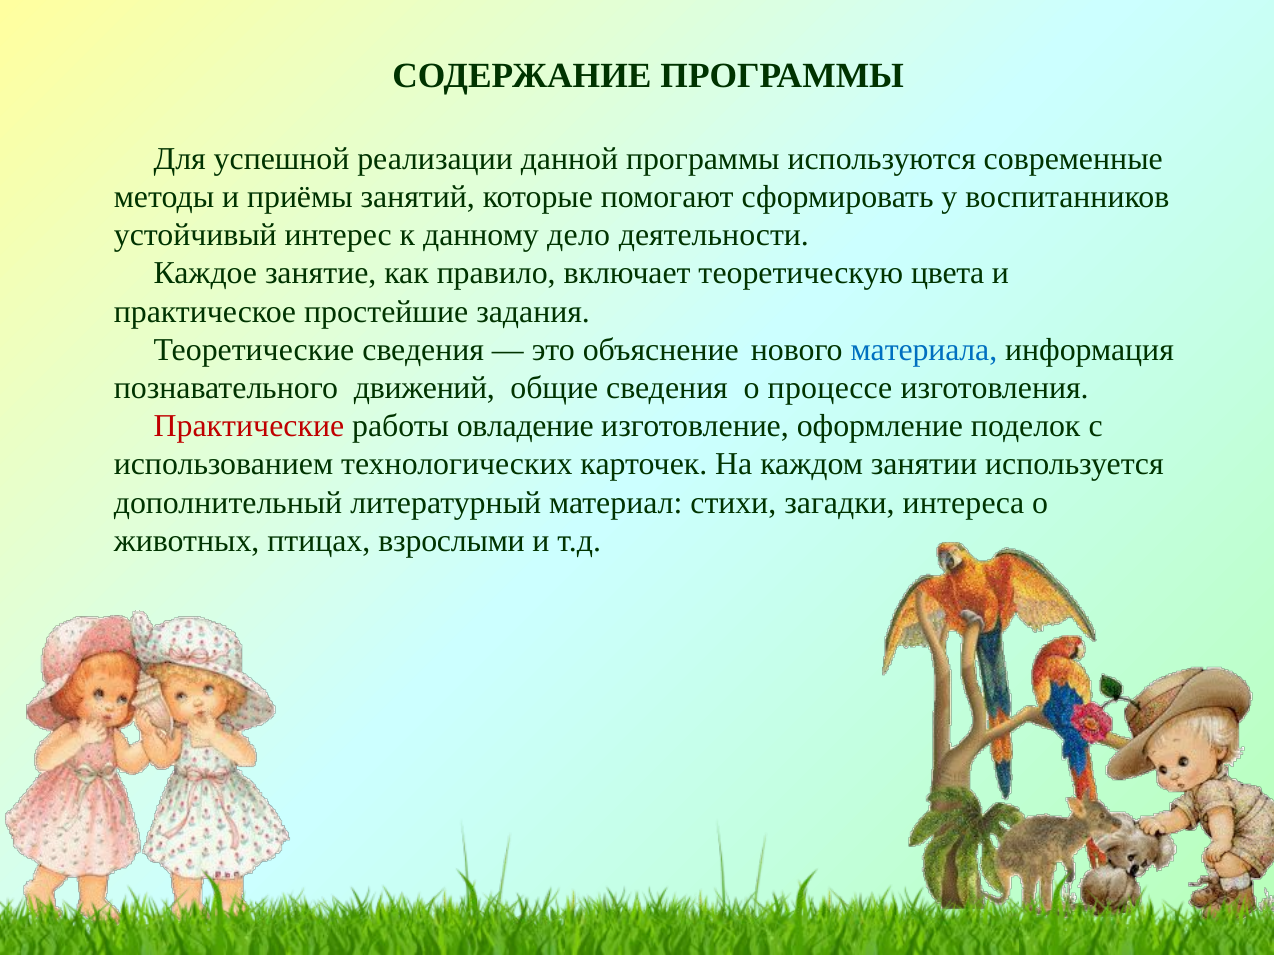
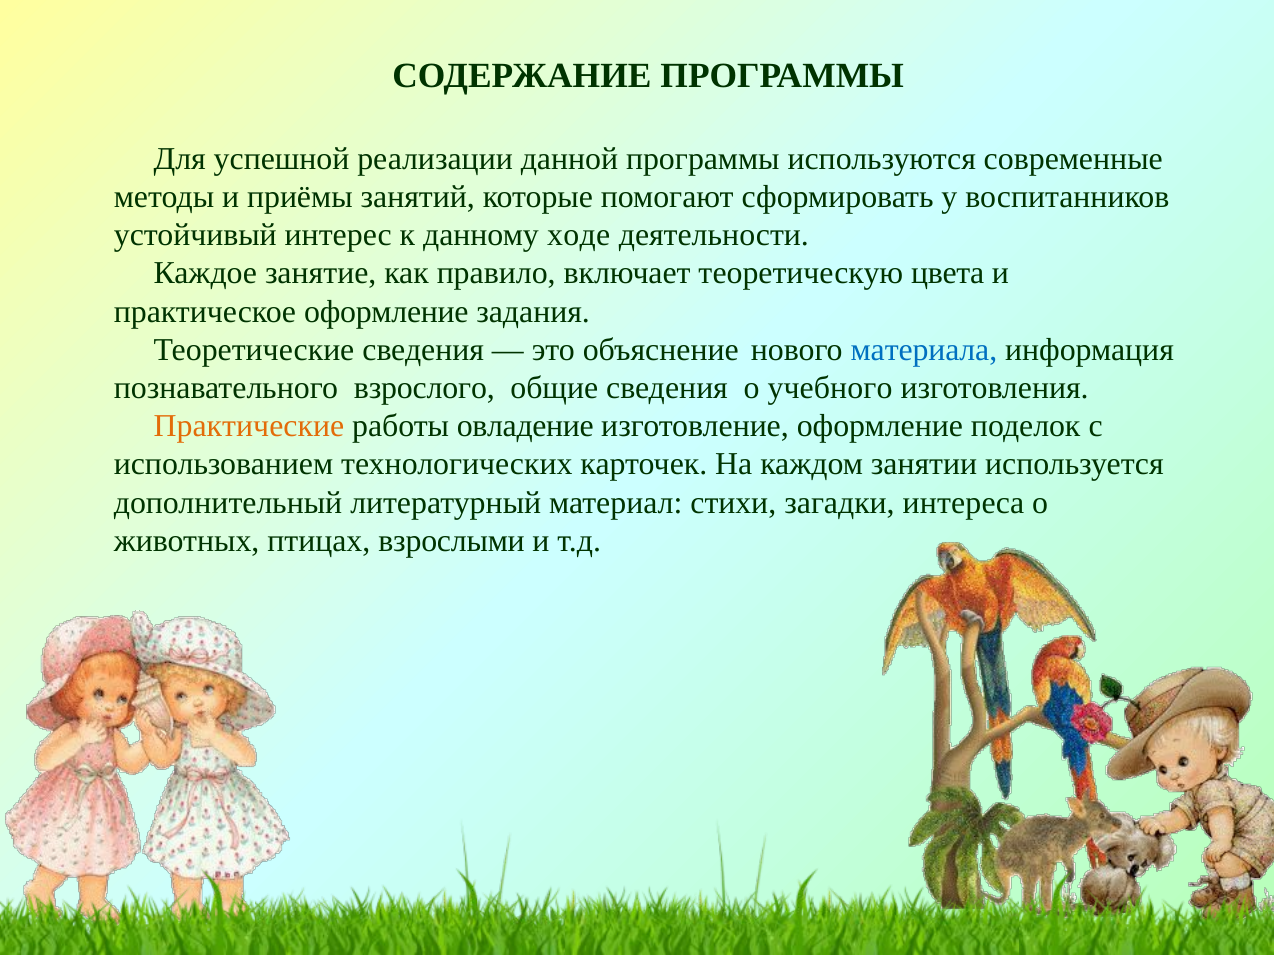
дело: дело -> ходе (579, 235)
практическое простейшие: простейшие -> оформление (386, 312)
движений: движений -> взрослого (424, 388)
процессе: процессе -> учебного (830, 388)
Практические colour: red -> orange (249, 426)
